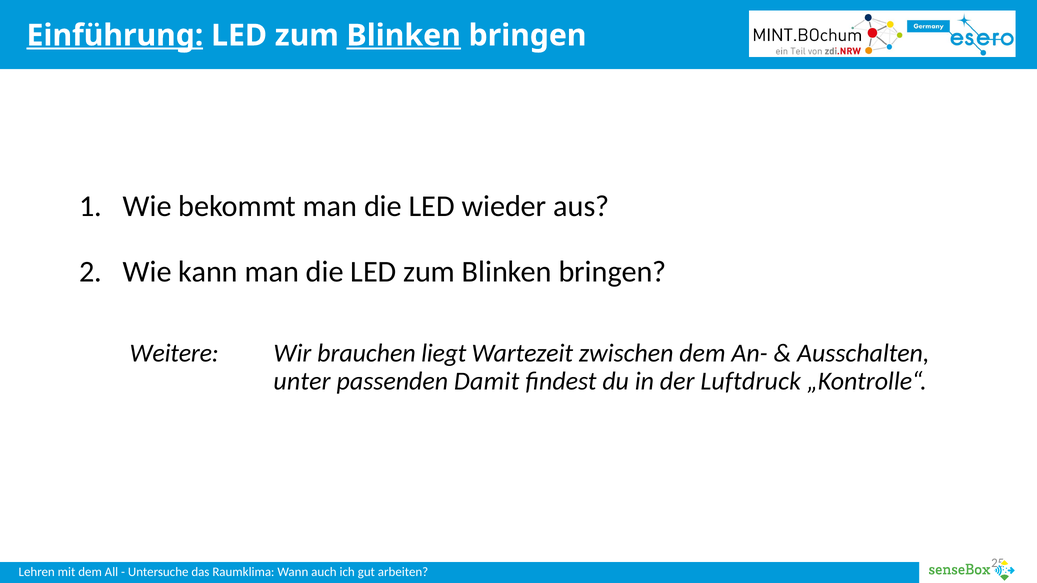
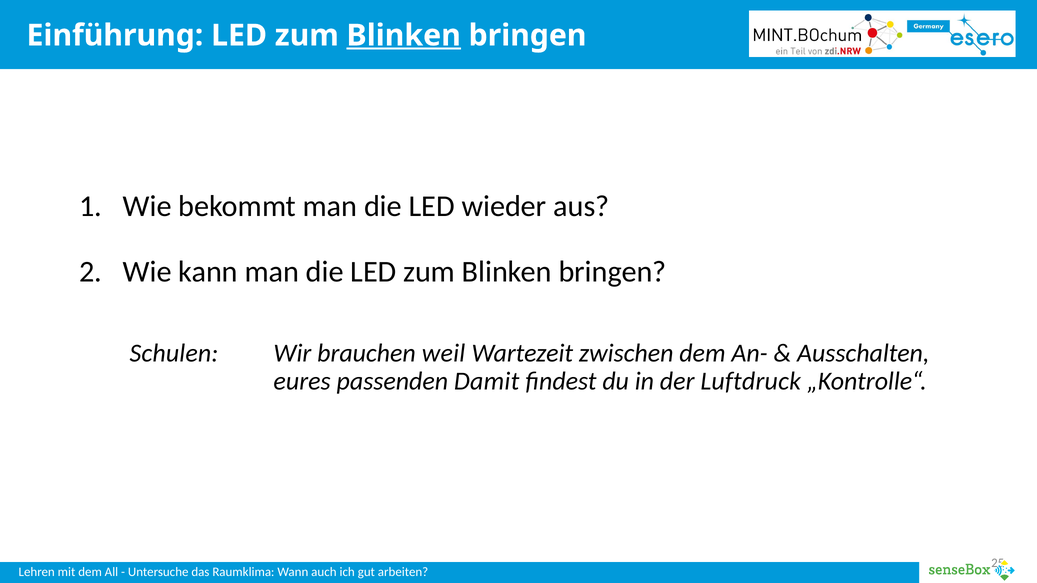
Einführung underline: present -> none (115, 35)
Weitere: Weitere -> Schulen (174, 354)
liegt: liegt -> weil (444, 354)
unter: unter -> eures (302, 382)
